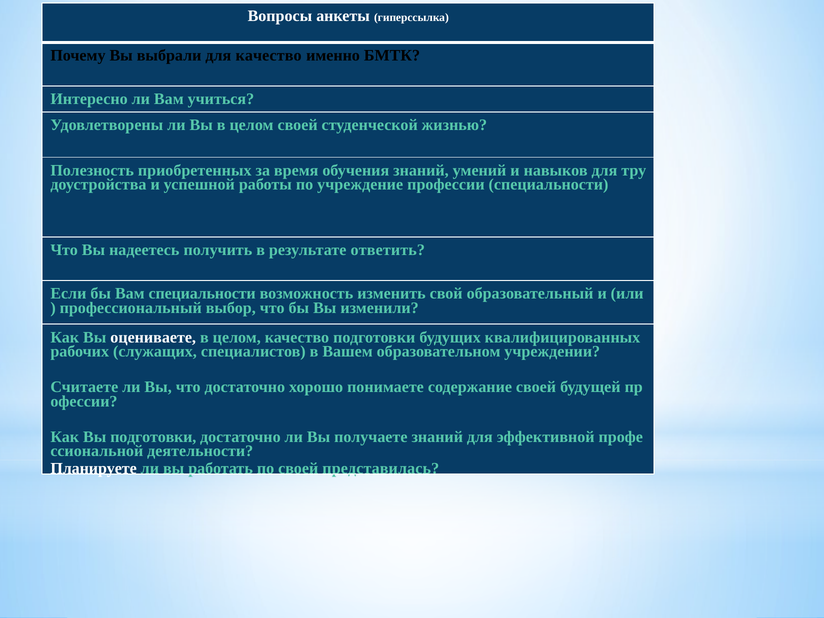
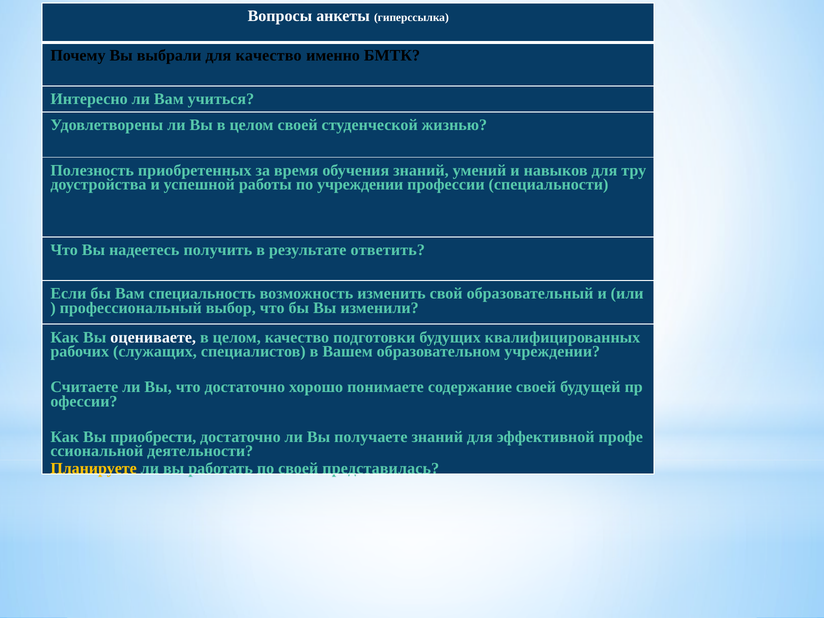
по учреждение: учреждение -> учреждении (360, 185)
Вам специальности: специальности -> специальность (202, 294)
Вы подготовки: подготовки -> приобрести (153, 437)
Планируете colour: white -> yellow (94, 469)
